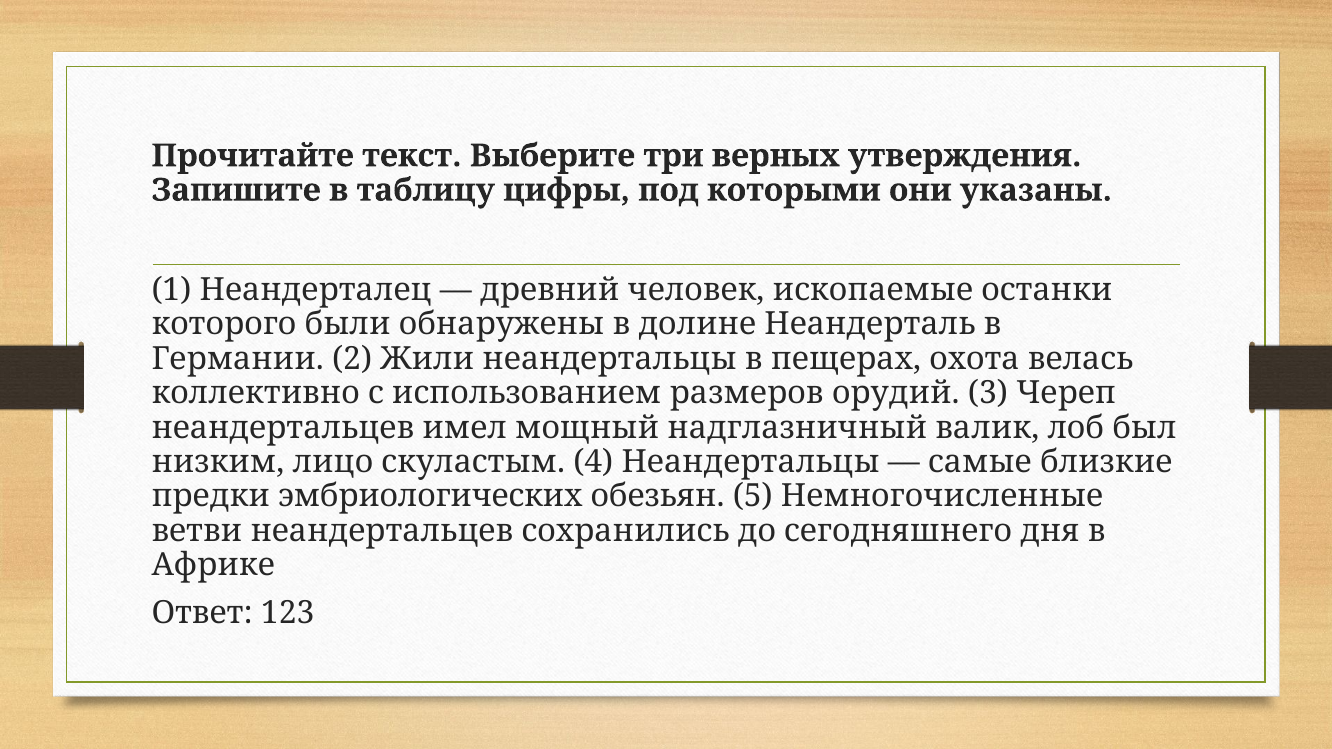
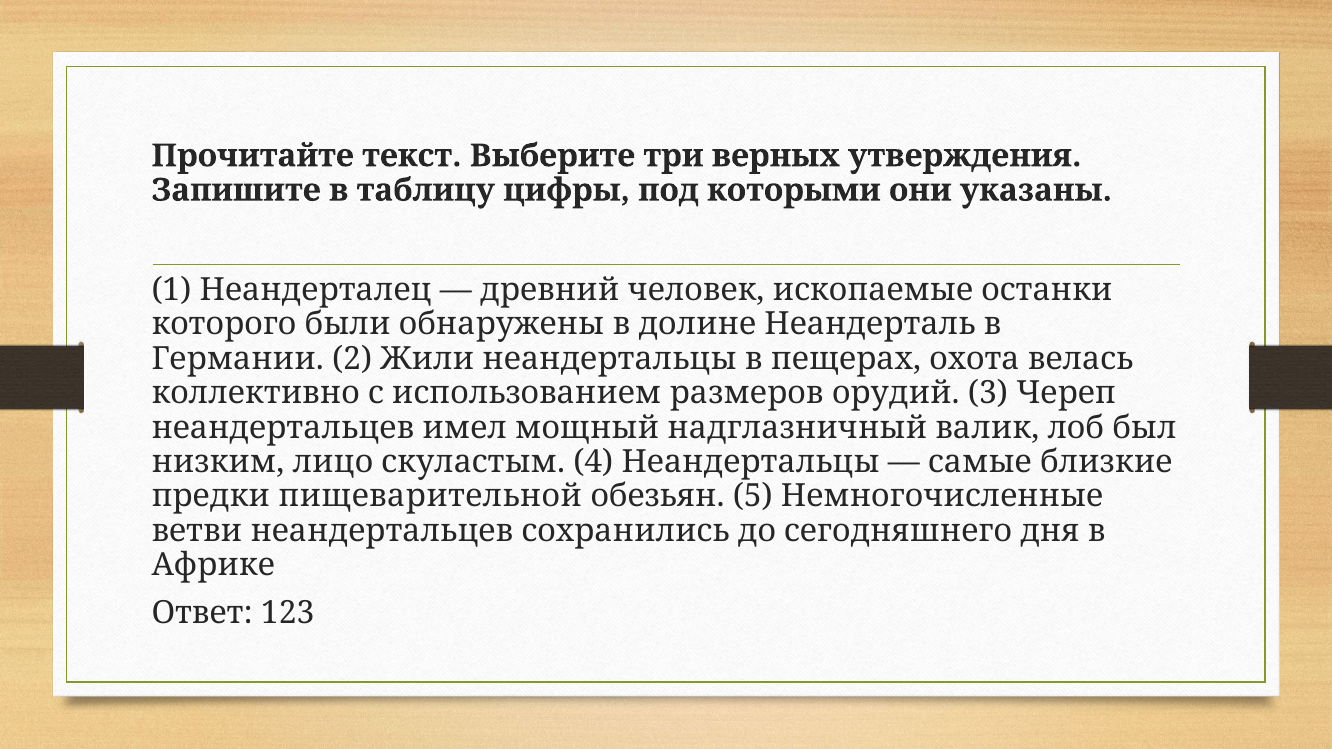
эмбриологических: эмбриологических -> пищеварительной (430, 497)
